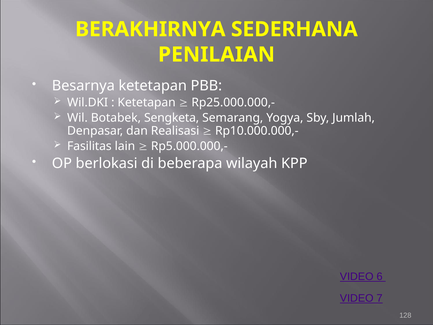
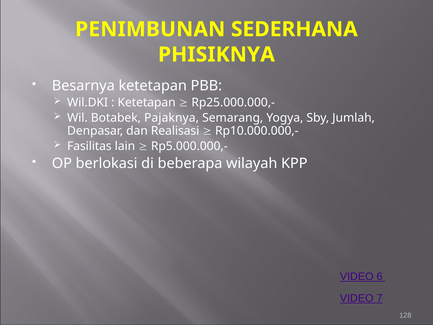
BERAKHIRNYA: BERAKHIRNYA -> PENIMBUNAN (150, 29)
PENILAIAN: PENILAIAN -> PHISIKNYA (216, 55)
Sengketa: Sengketa -> Pajaknya (172, 118)
